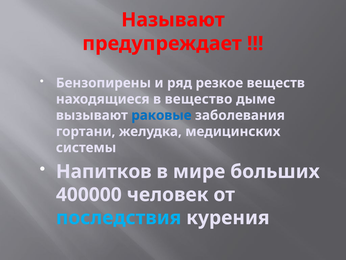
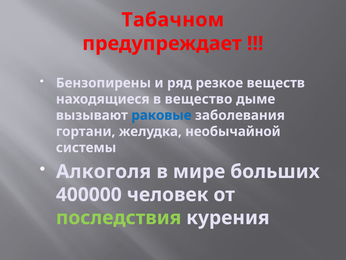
Называют: Называют -> Табачном (173, 20)
медицинских: медицинских -> необычайной (233, 131)
Напитков: Напитков -> Алкоголя (104, 171)
последствия colour: light blue -> light green (119, 217)
